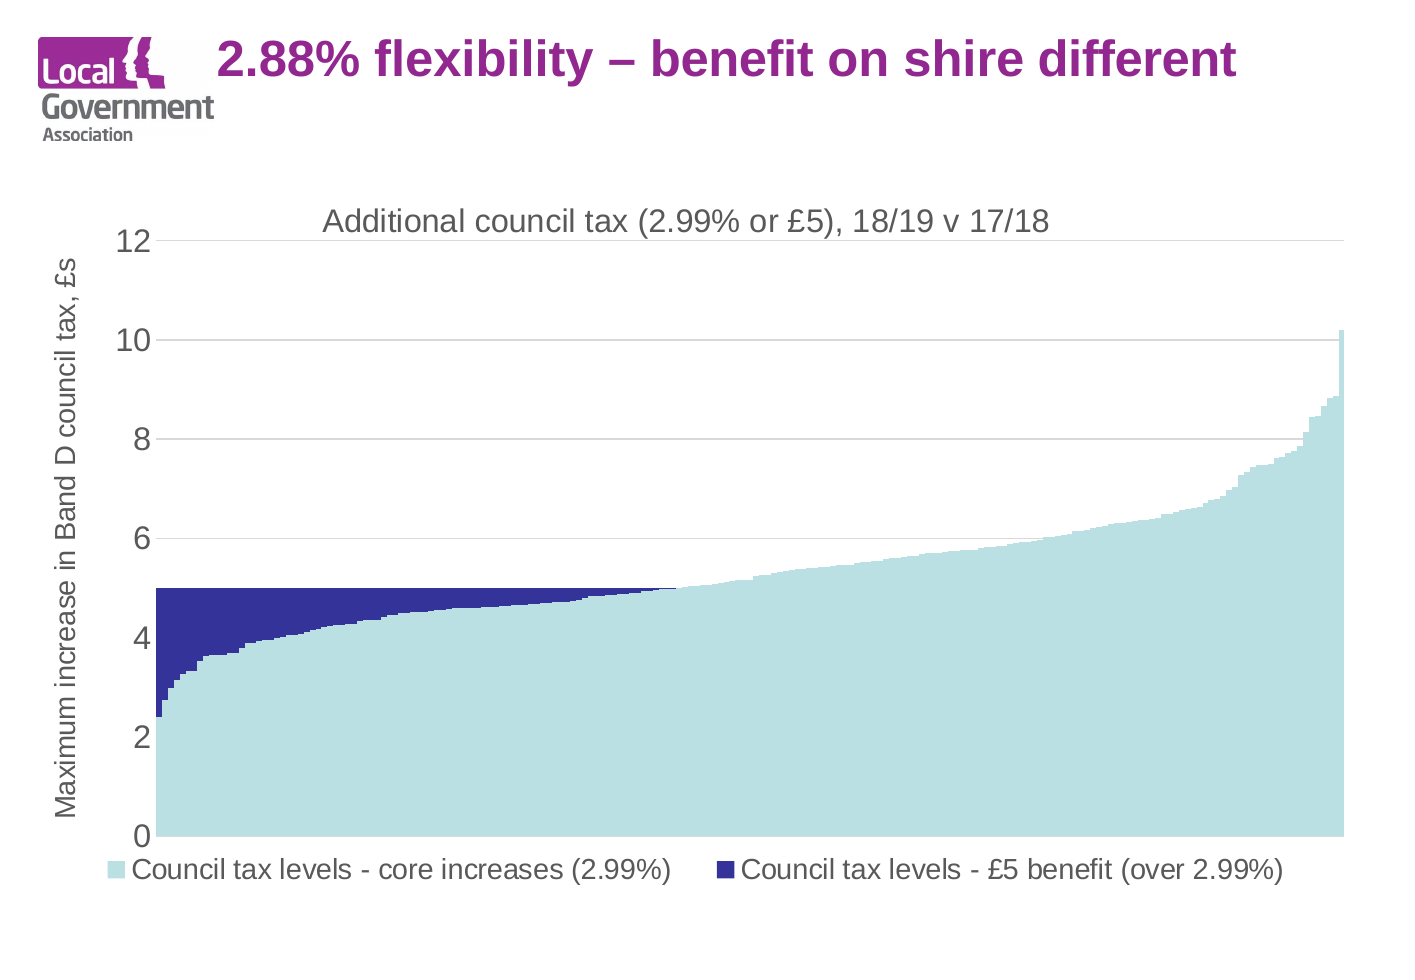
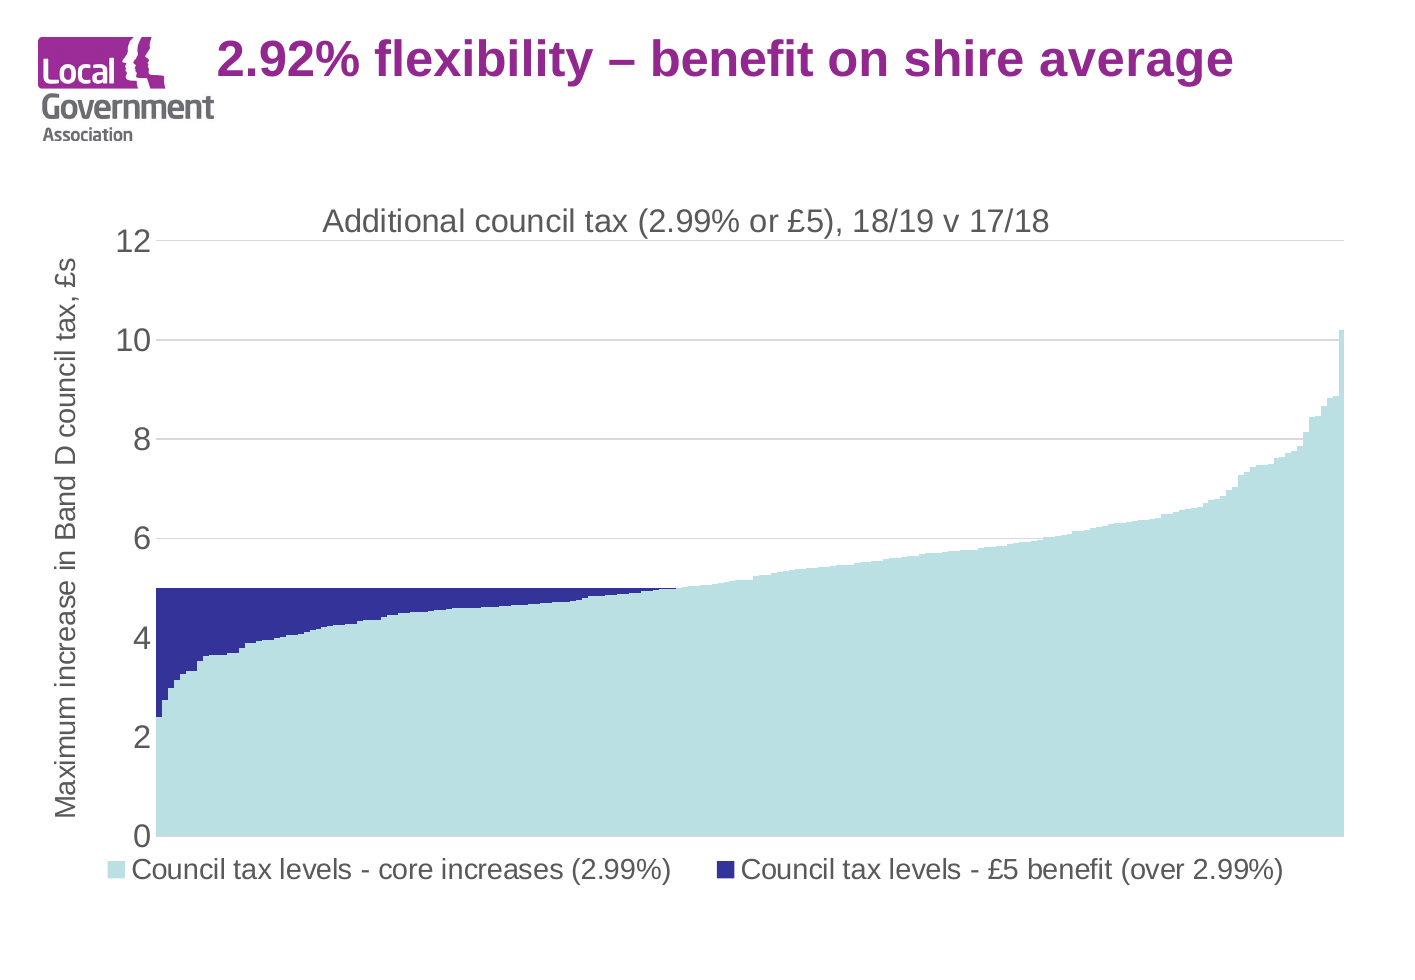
2.88%: 2.88% -> 2.92% (288, 60)
different: different -> average (1137, 60)
